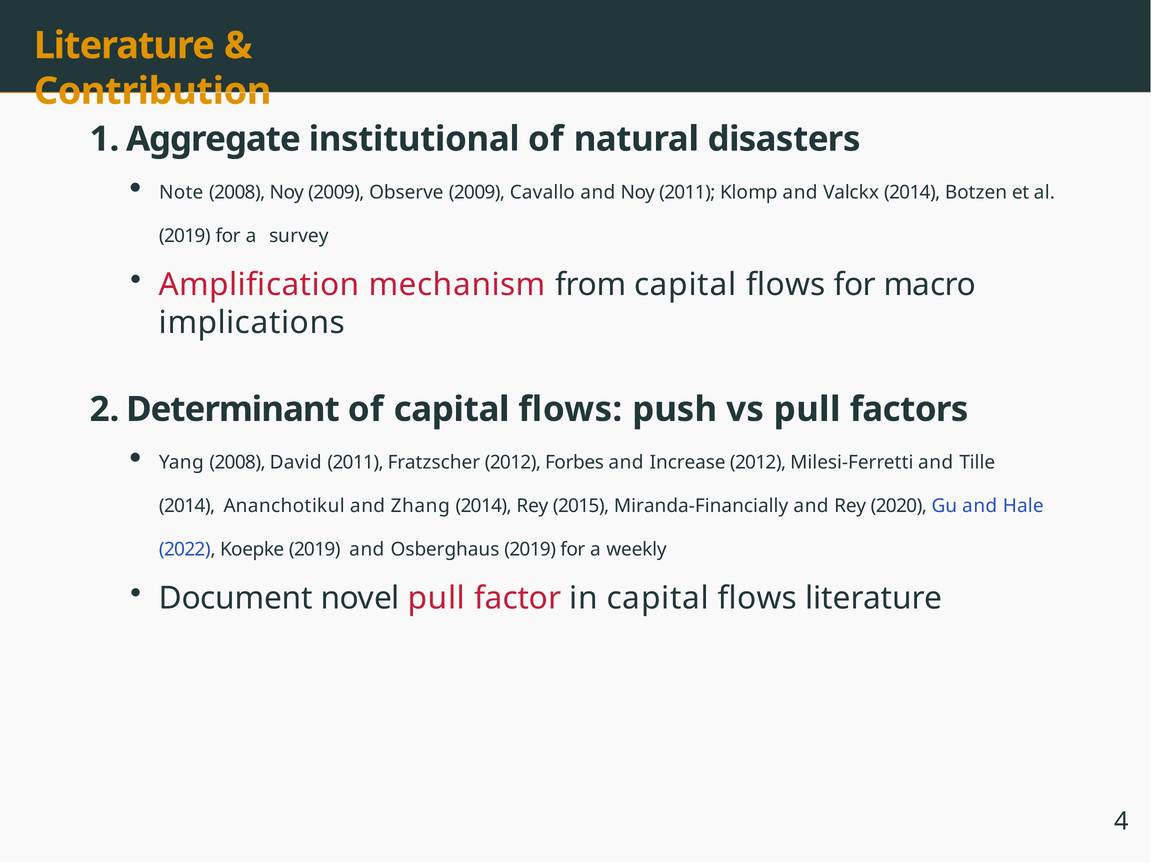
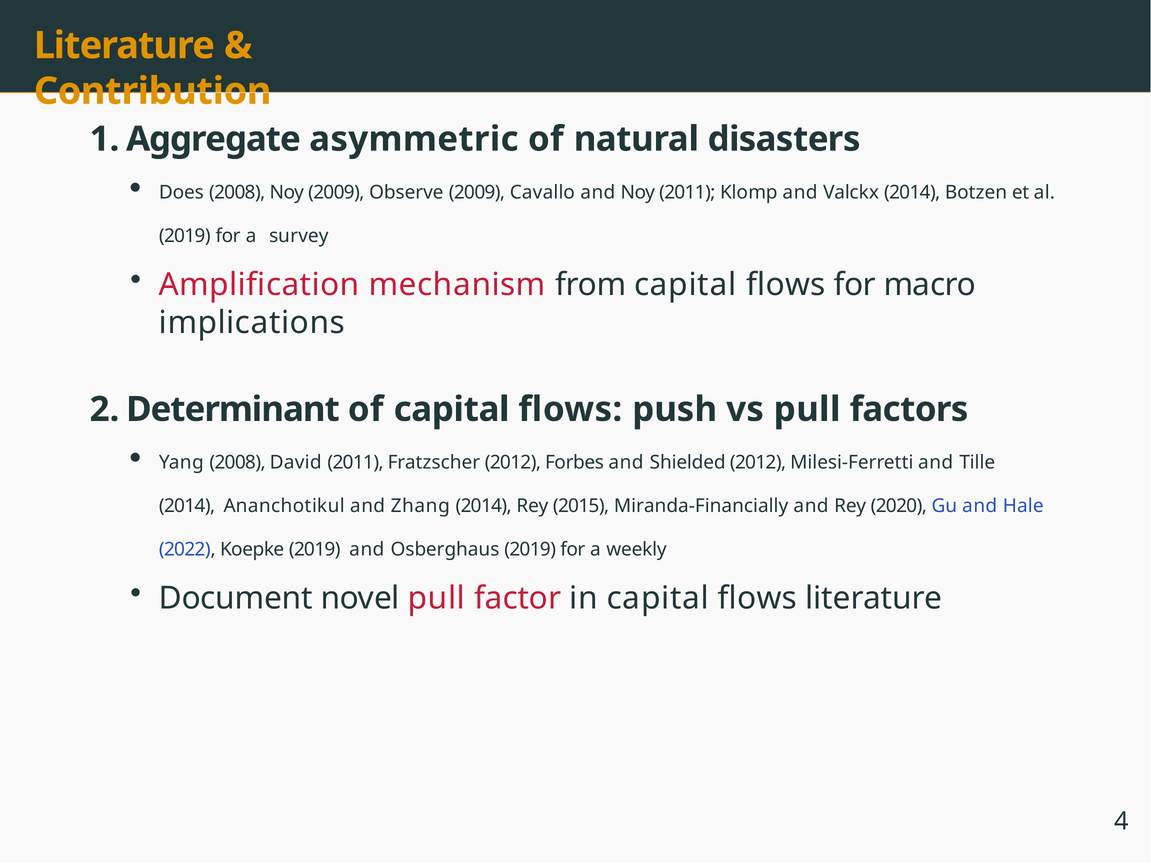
institutional: institutional -> asymmetric (414, 139)
Note: Note -> Does (181, 193)
Increase: Increase -> Shielded (688, 463)
